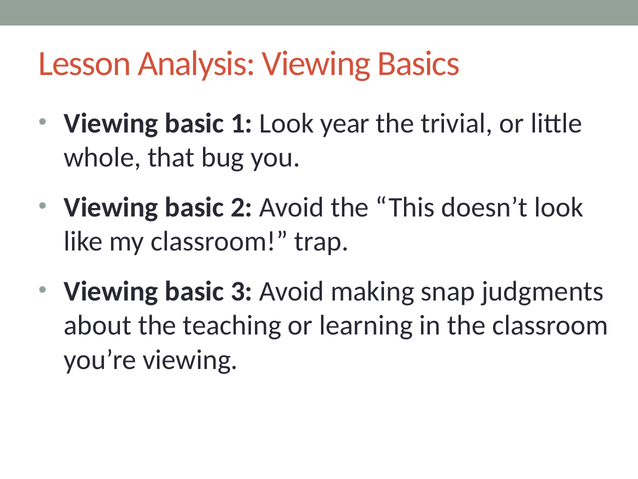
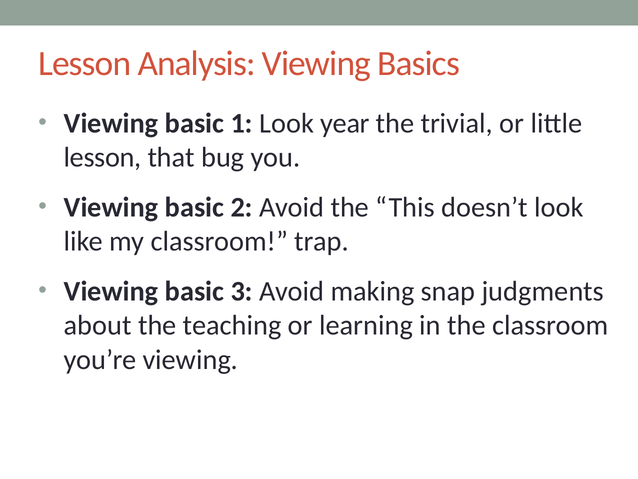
whole: whole -> lesson (103, 157)
